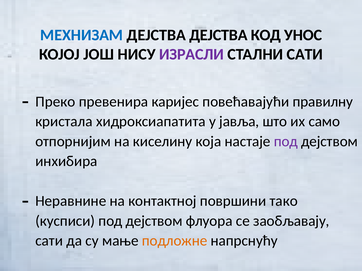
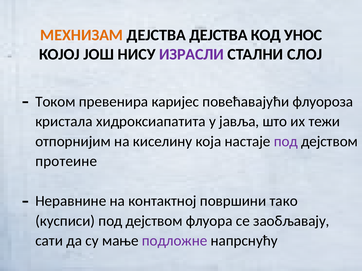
МЕХНИЗАМ colour: blue -> orange (82, 35)
СТАЛНИ САТИ: САТИ -> СЛОЈ (305, 55)
Преко: Преко -> Током (55, 102)
правилну: правилну -> флуороза (323, 102)
само: само -> тежи (324, 122)
инхибира: инхибира -> протеине (66, 162)
подложне colour: orange -> purple (175, 241)
